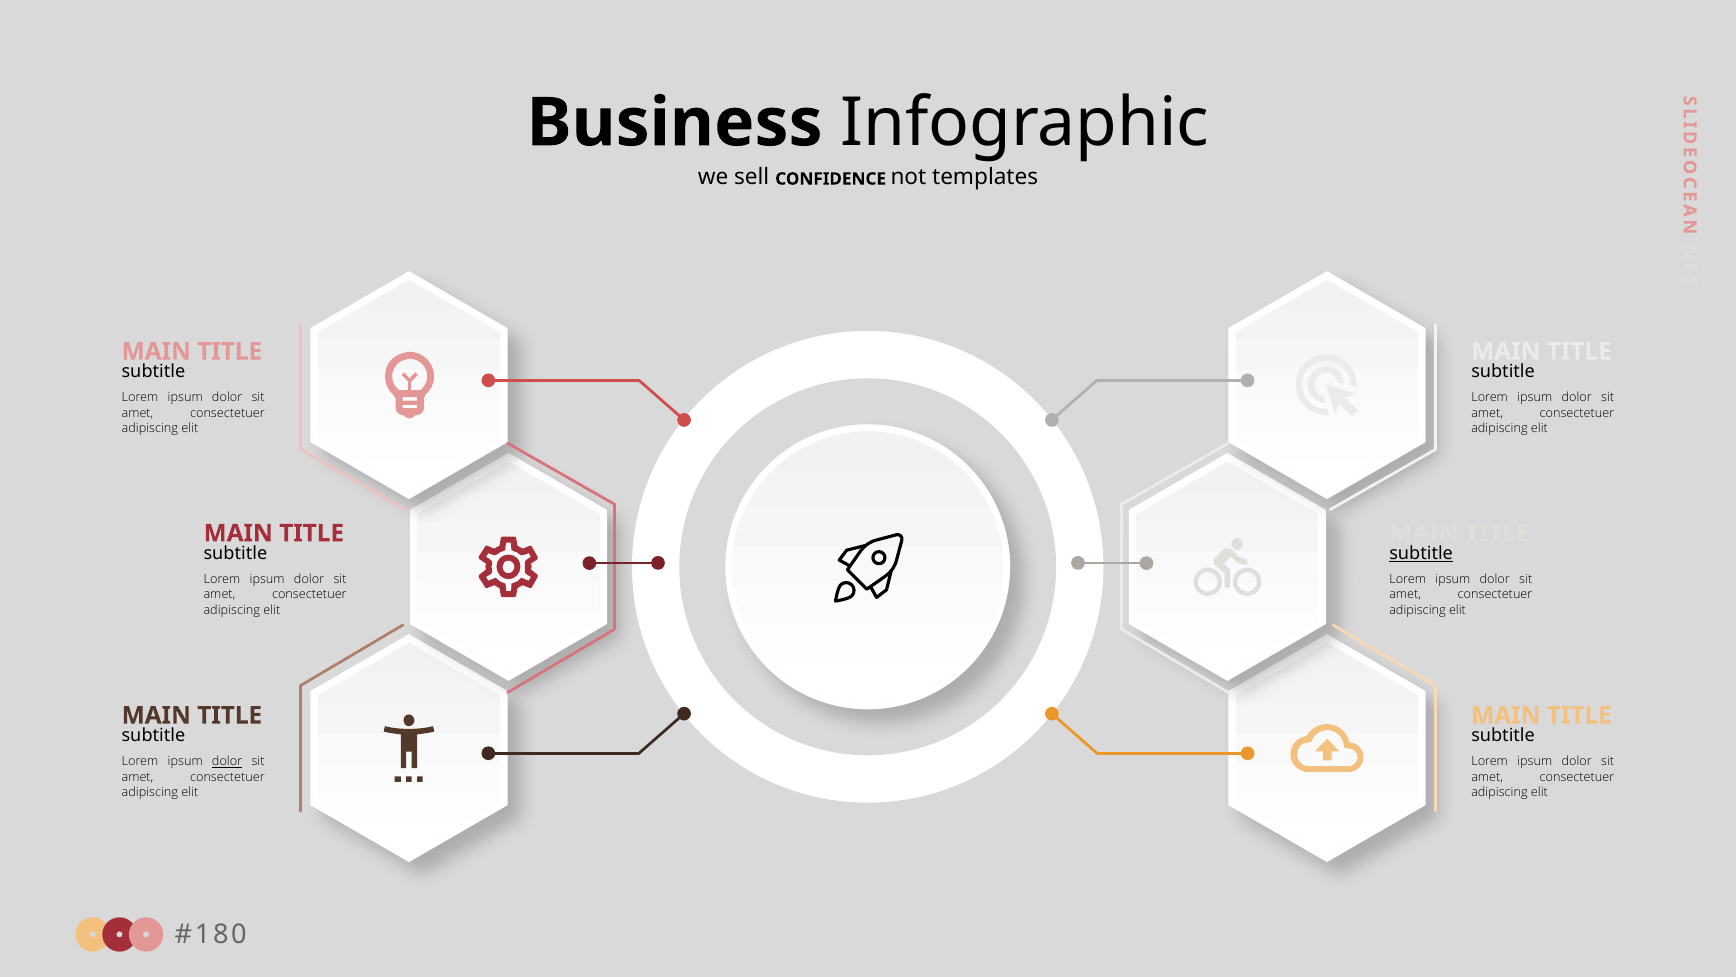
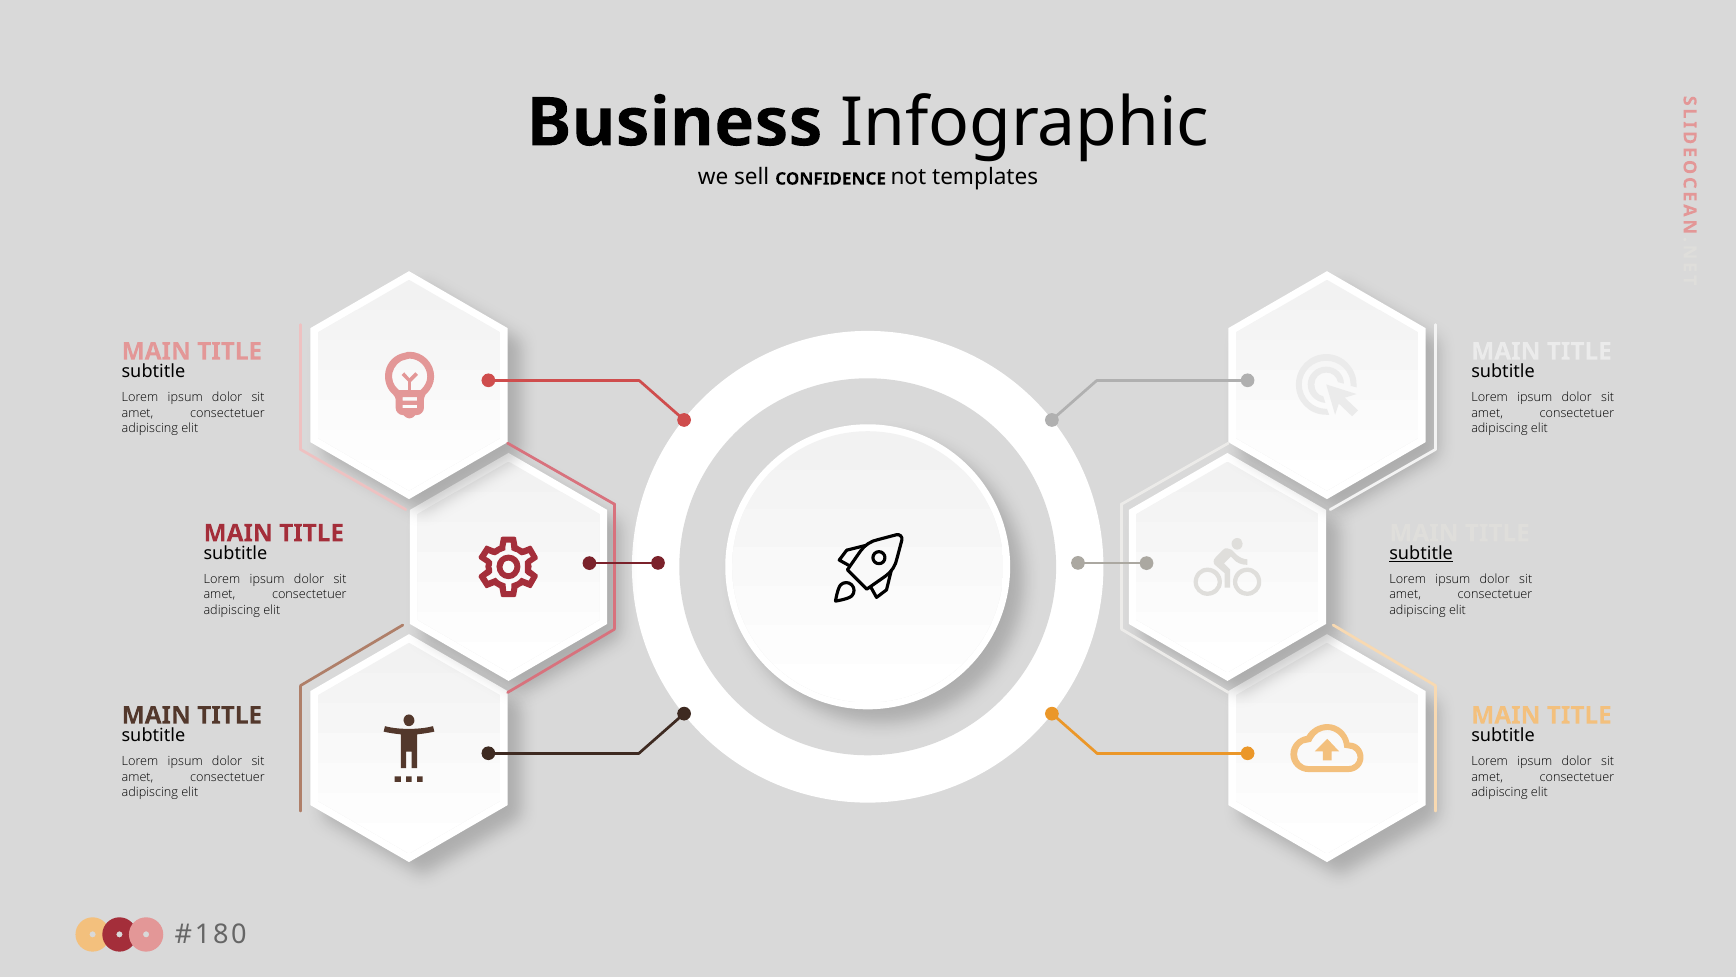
dolor underline: present -> none (227, 761)
